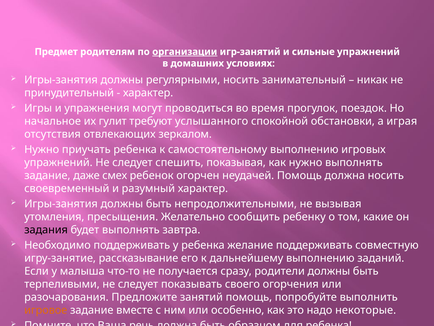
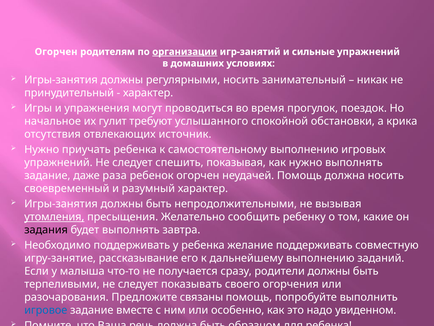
Предмет: Предмет -> Огорчен (56, 52)
играя: играя -> крика (402, 121)
зеркалом: зеркалом -> источник (185, 134)
смех: смех -> раза (115, 175)
утомления underline: none -> present (54, 217)
занятий: занятий -> связаны (202, 297)
игровое colour: orange -> blue (46, 310)
некоторые: некоторые -> увиденном (366, 310)
